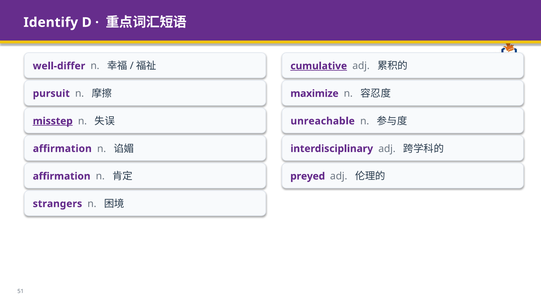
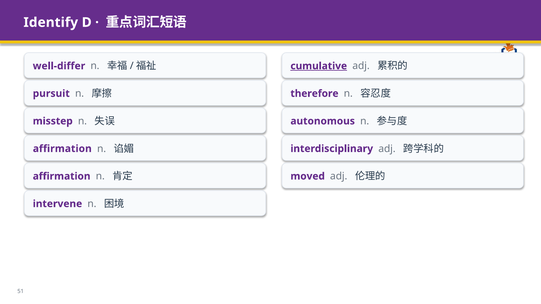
maximize: maximize -> therefore (314, 94)
misstep underline: present -> none (53, 121)
unreachable: unreachable -> autonomous (323, 121)
preyed: preyed -> moved (308, 176)
strangers: strangers -> intervene (57, 204)
